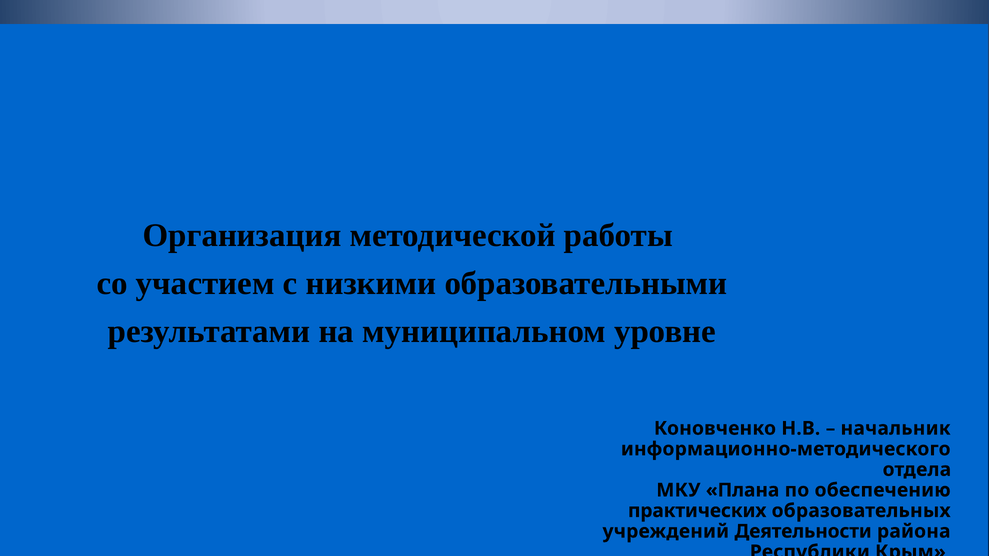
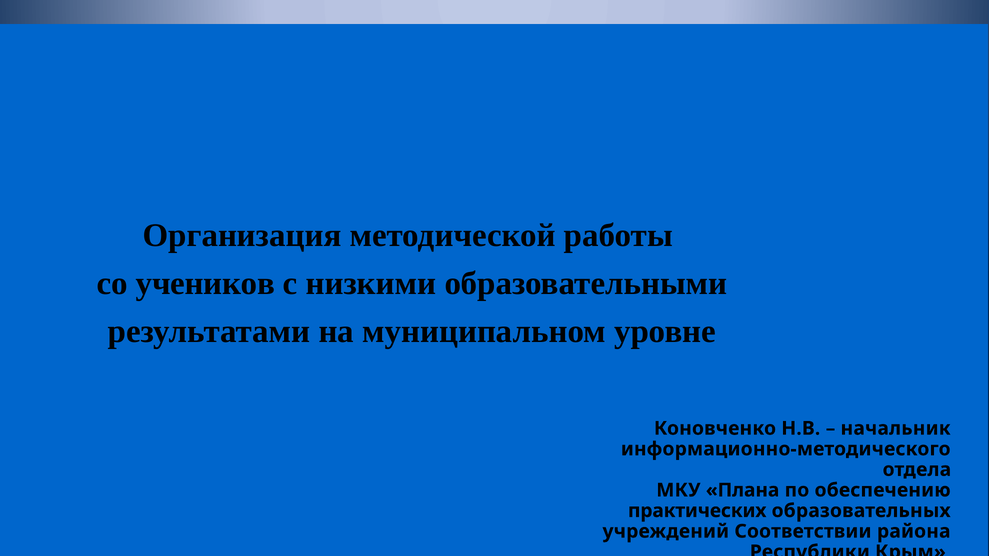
участием: участием -> учеников (205, 284)
Деятельности: Деятельности -> Соответствии (803, 532)
